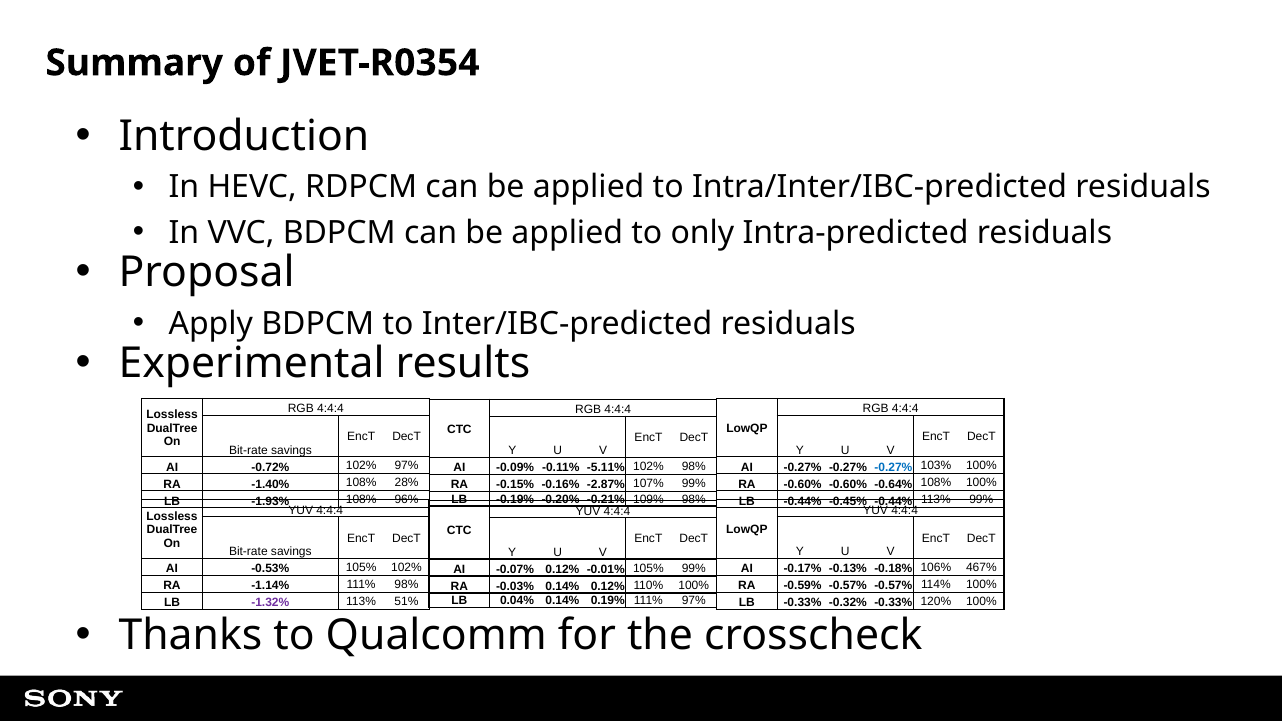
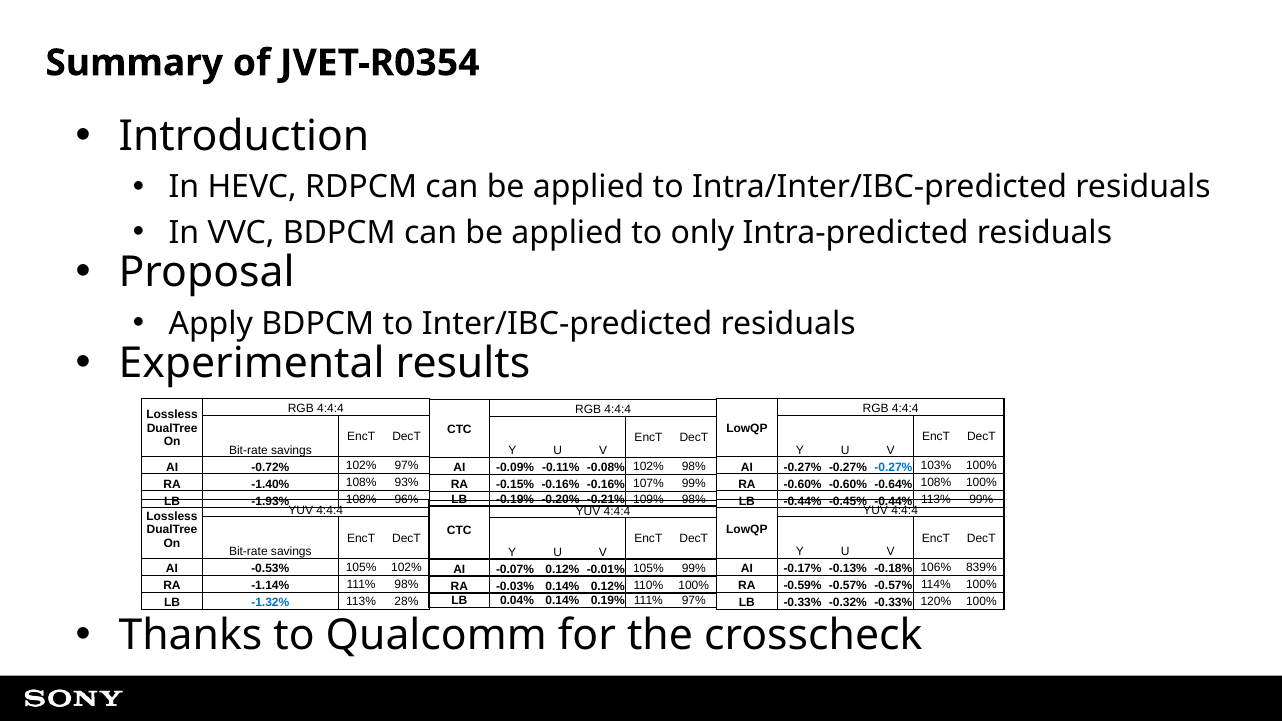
-5.11%: -5.11% -> -0.08% (606, 468)
28%: 28% -> 93% (407, 483)
-0.16% -2.87%: -2.87% -> -0.16% (606, 485)
467%: 467% -> 839% (981, 567)
-1.32% colour: purple -> blue (270, 602)
51%: 51% -> 28% (406, 601)
